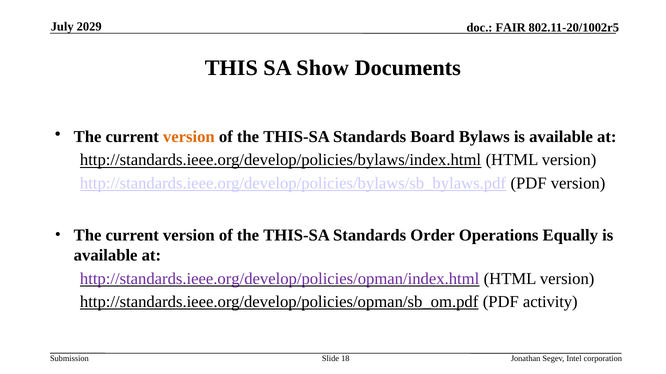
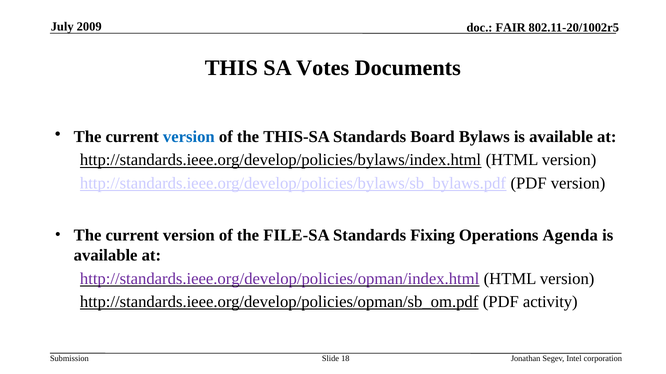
2029: 2029 -> 2009 (89, 26)
Show: Show -> Votes (323, 68)
version colour: orange -> blue (189, 137)
THIS-SA: THIS-SA -> FILE-SA (297, 236)
Order: Order -> Fixing (433, 236)
Equally: Equally -> Agenda (570, 236)
